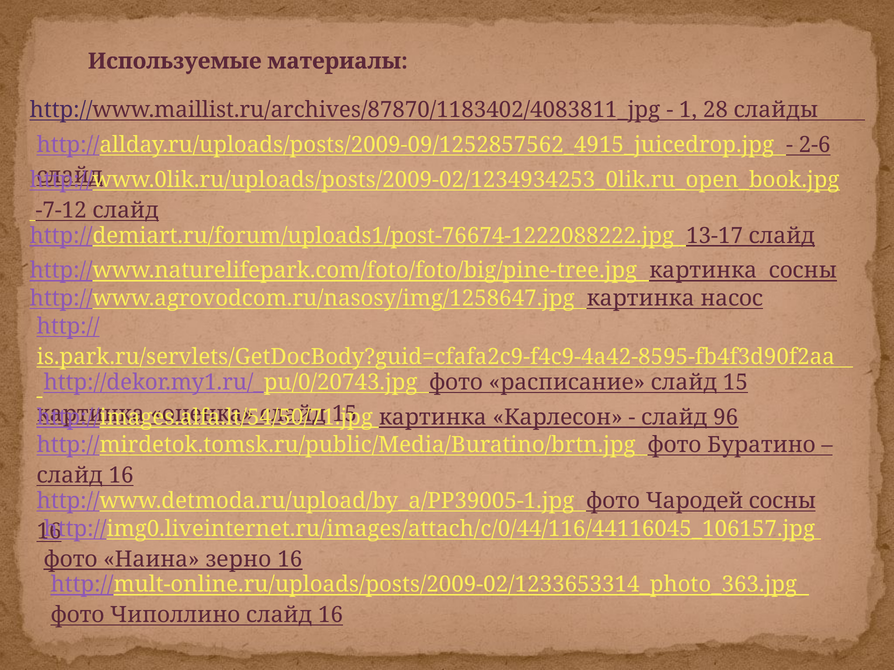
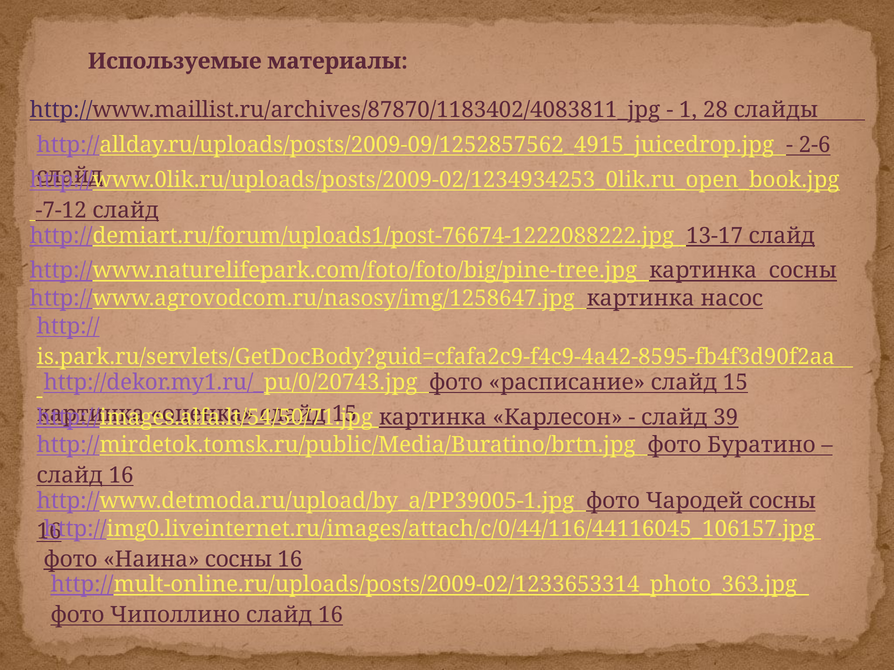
96: 96 -> 39 (726, 417)
Наина зерно: зерно -> сосны (239, 560)
